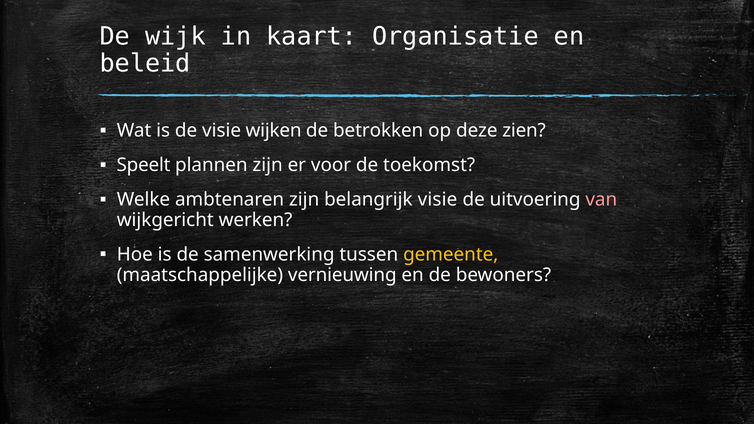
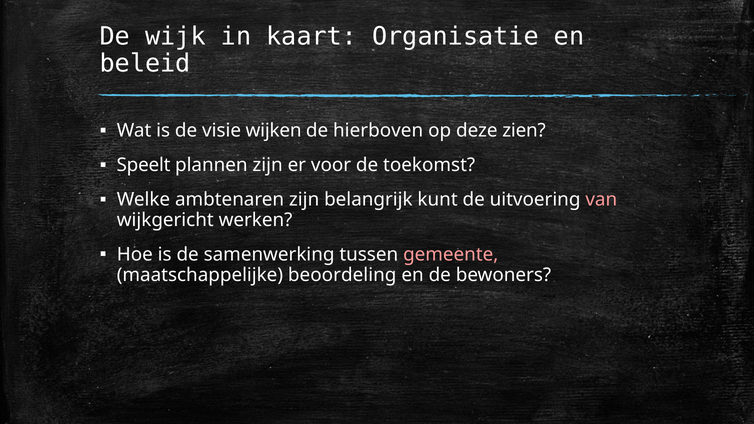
betrokken: betrokken -> hierboven (378, 131)
belangrijk visie: visie -> kunt (438, 200)
gemeente colour: yellow -> pink (451, 255)
vernieuwing: vernieuwing -> beoordeling (342, 275)
